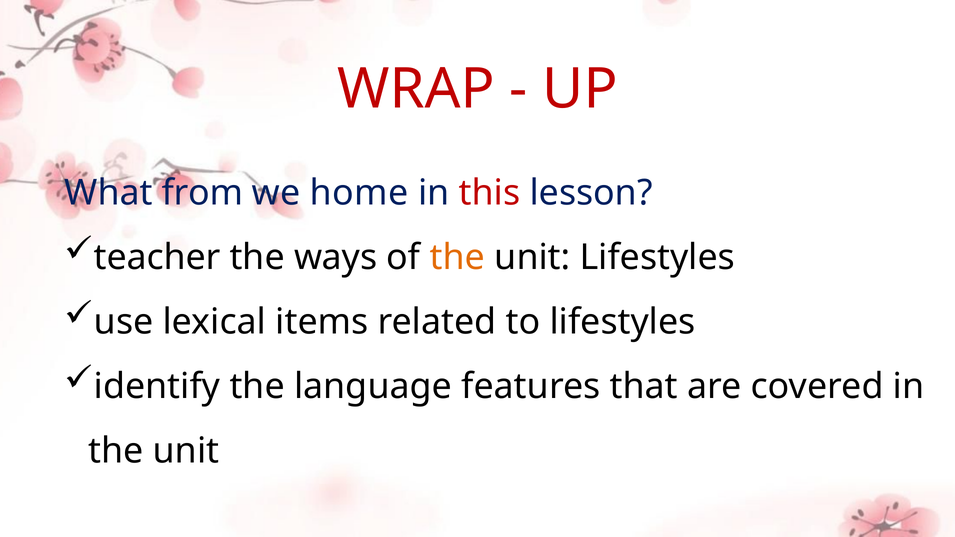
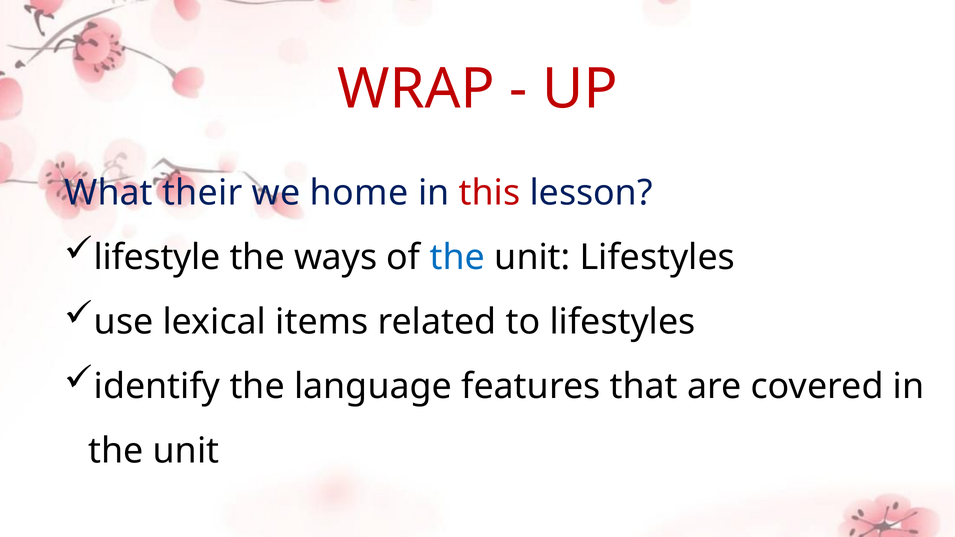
from: from -> their (202, 193)
teacher: teacher -> lifestyle (157, 258)
the colour: orange -> blue (457, 258)
